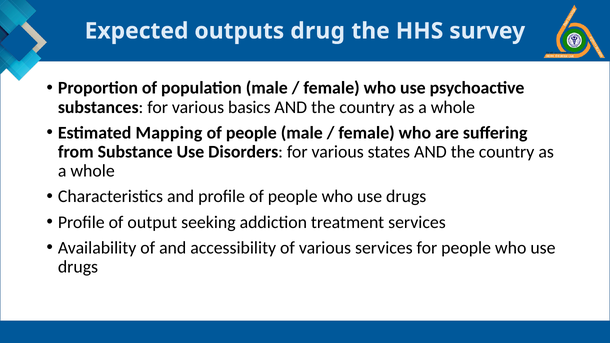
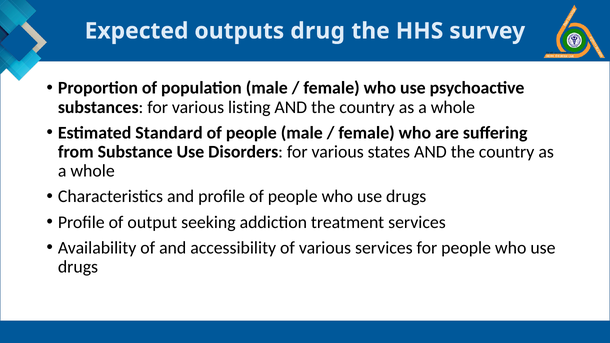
basics: basics -> listing (249, 107)
Mapping: Mapping -> Standard (169, 133)
